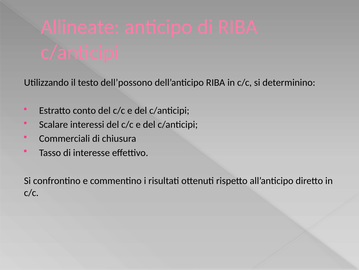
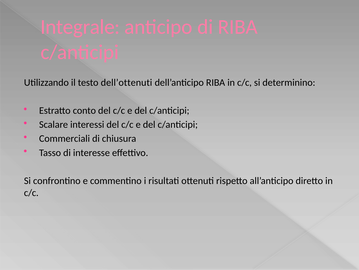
Allineate: Allineate -> Integrale (80, 27)
dell’possono: dell’possono -> dell’ottenuti (127, 82)
